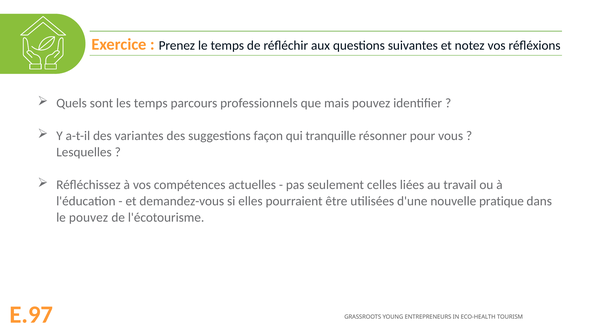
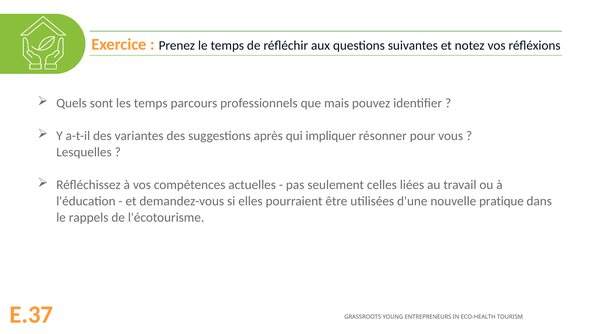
façon: façon -> après (268, 136)
tranquille: tranquille -> impliquer (331, 136)
le pouvez: pouvez -> rappels (89, 218)
E.97: E.97 -> E.37 (31, 315)
